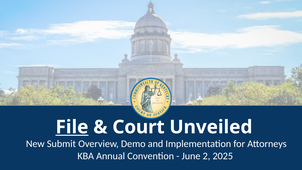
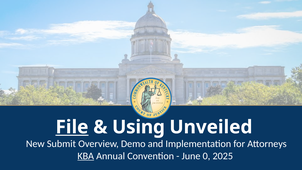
Court: Court -> Using (138, 127)
KBA underline: none -> present (86, 156)
2: 2 -> 0 (206, 156)
